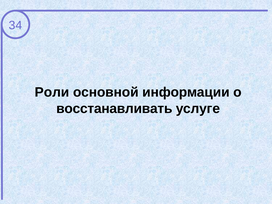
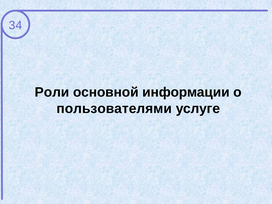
восстанавливать: восстанавливать -> пользователями (114, 109)
